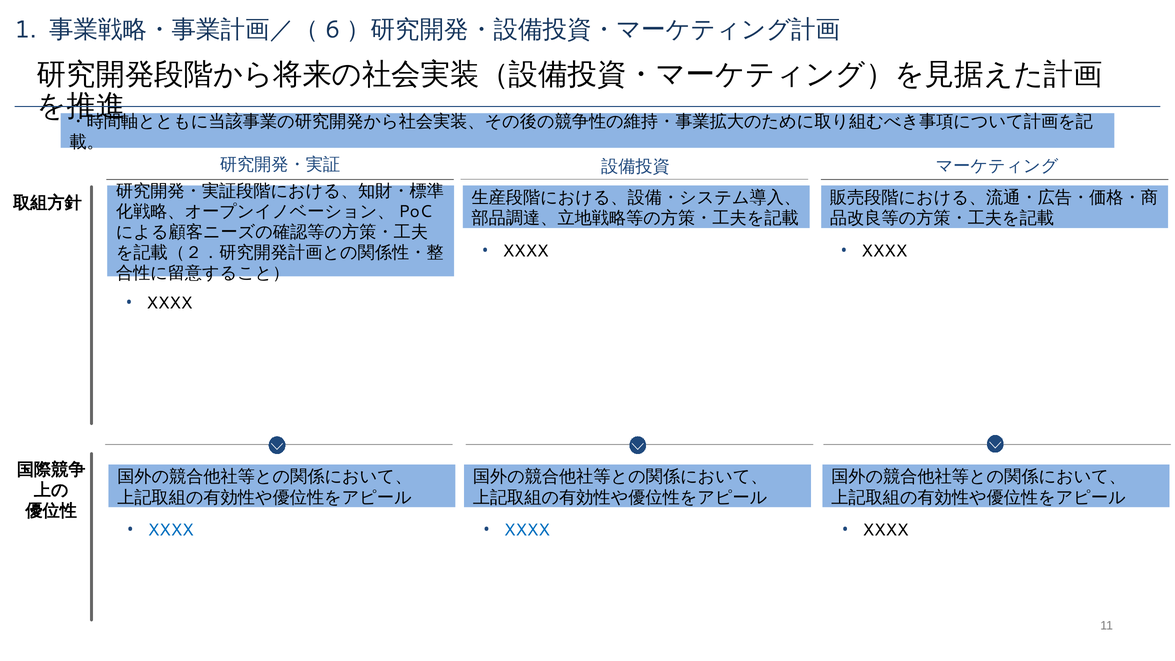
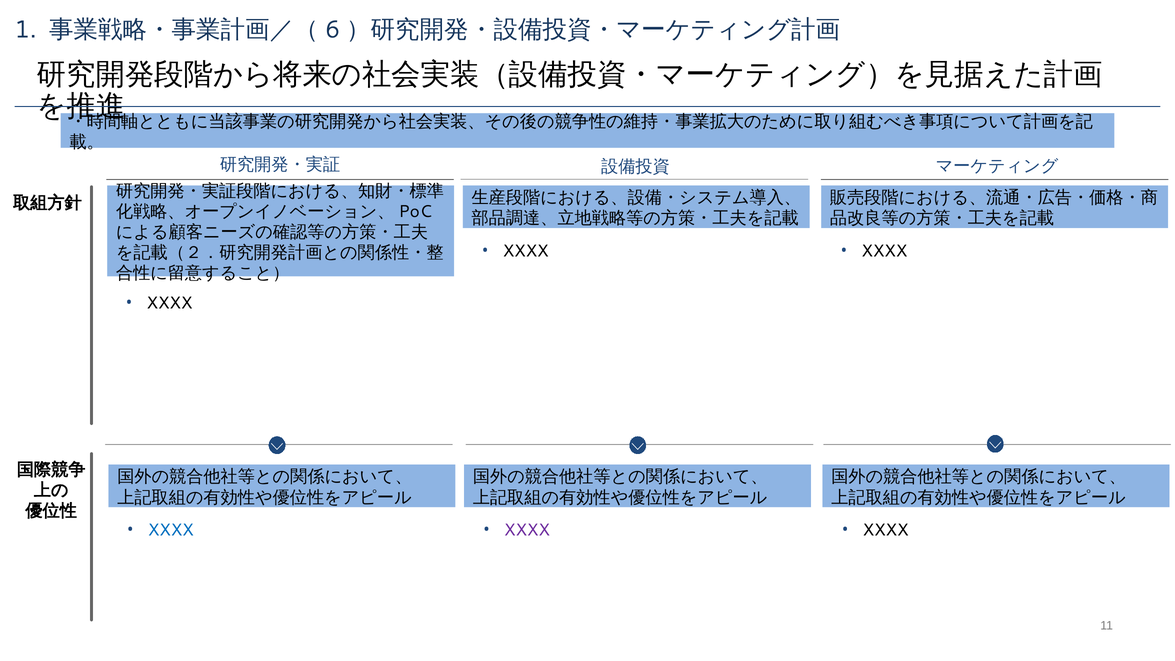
XXXX colour: blue -> purple (527, 530)
